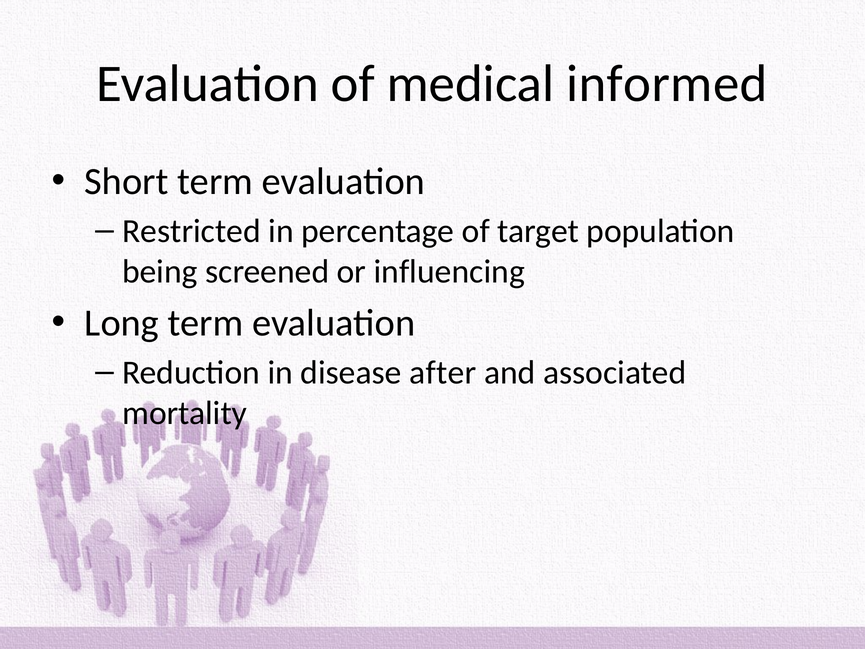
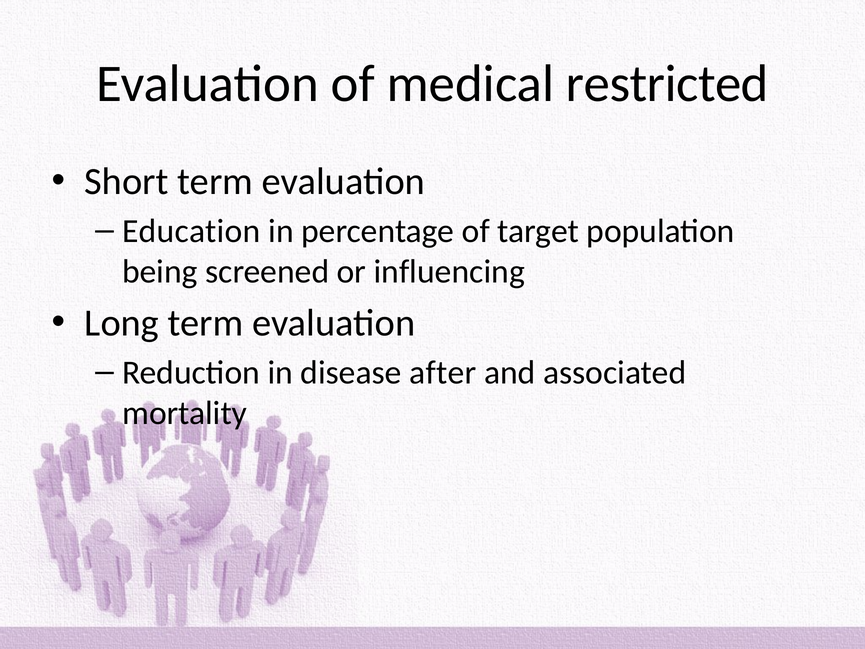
informed: informed -> restricted (667, 84)
Restricted: Restricted -> Education (191, 231)
